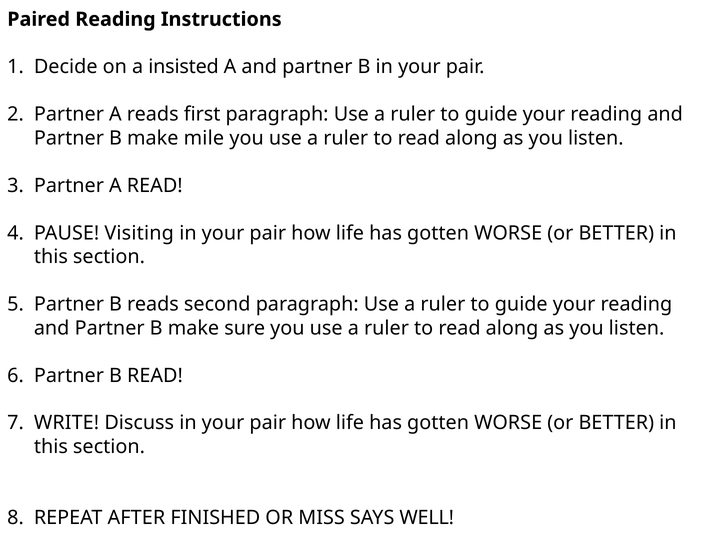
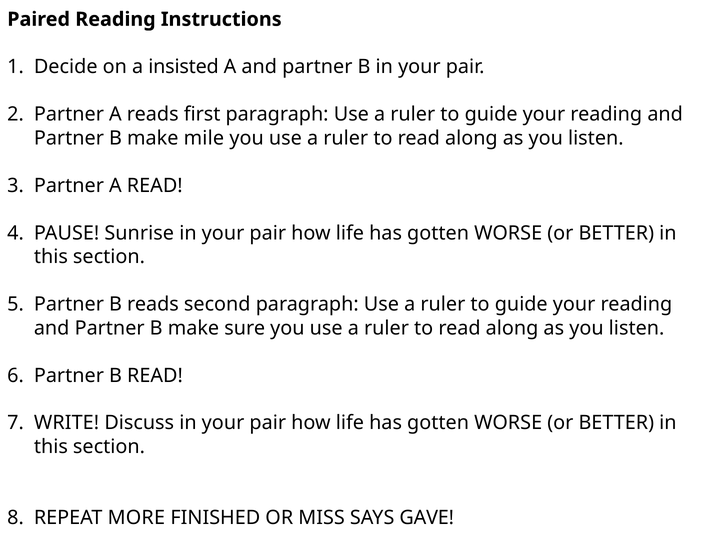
Visiting: Visiting -> Sunrise (139, 233)
AFTER: AFTER -> MORE (136, 518)
WELL: WELL -> GAVE (427, 518)
